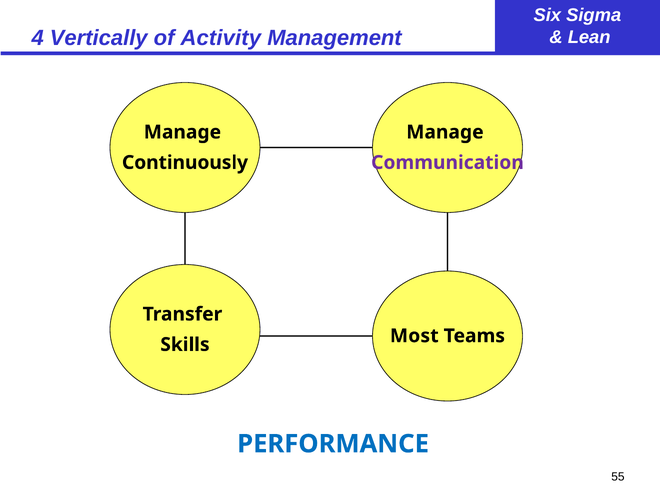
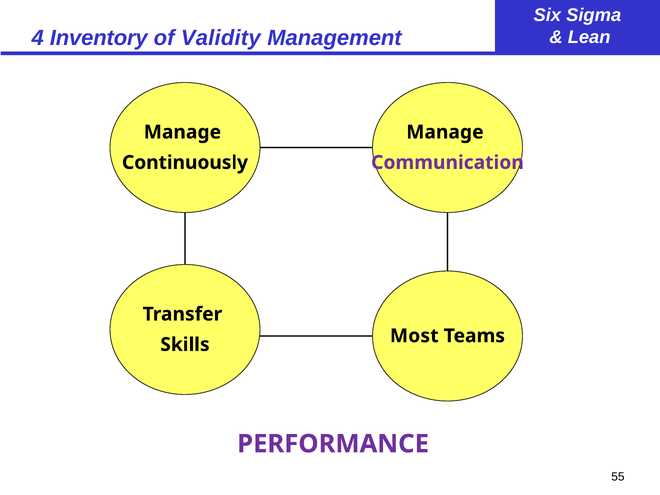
Vertically: Vertically -> Inventory (99, 38)
Activity: Activity -> Validity (221, 38)
PERFORMANCE colour: blue -> purple (333, 444)
